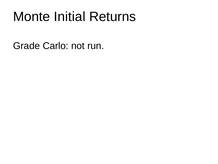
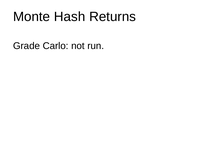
Initial: Initial -> Hash (70, 17)
